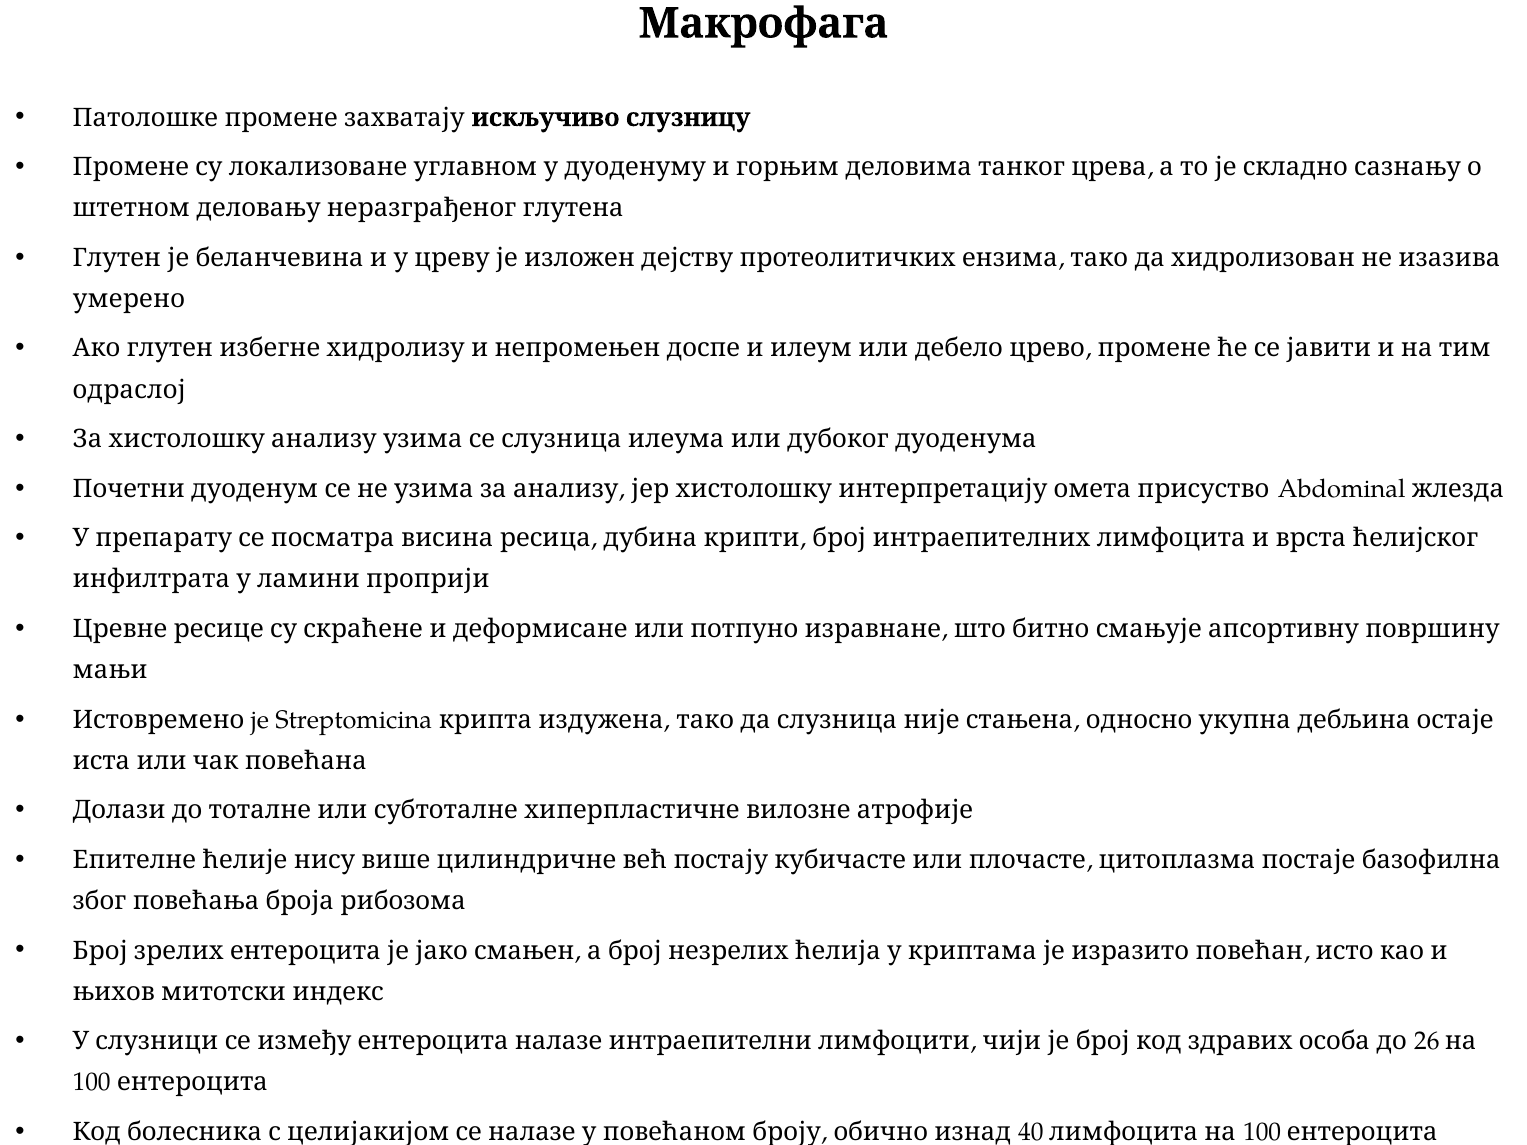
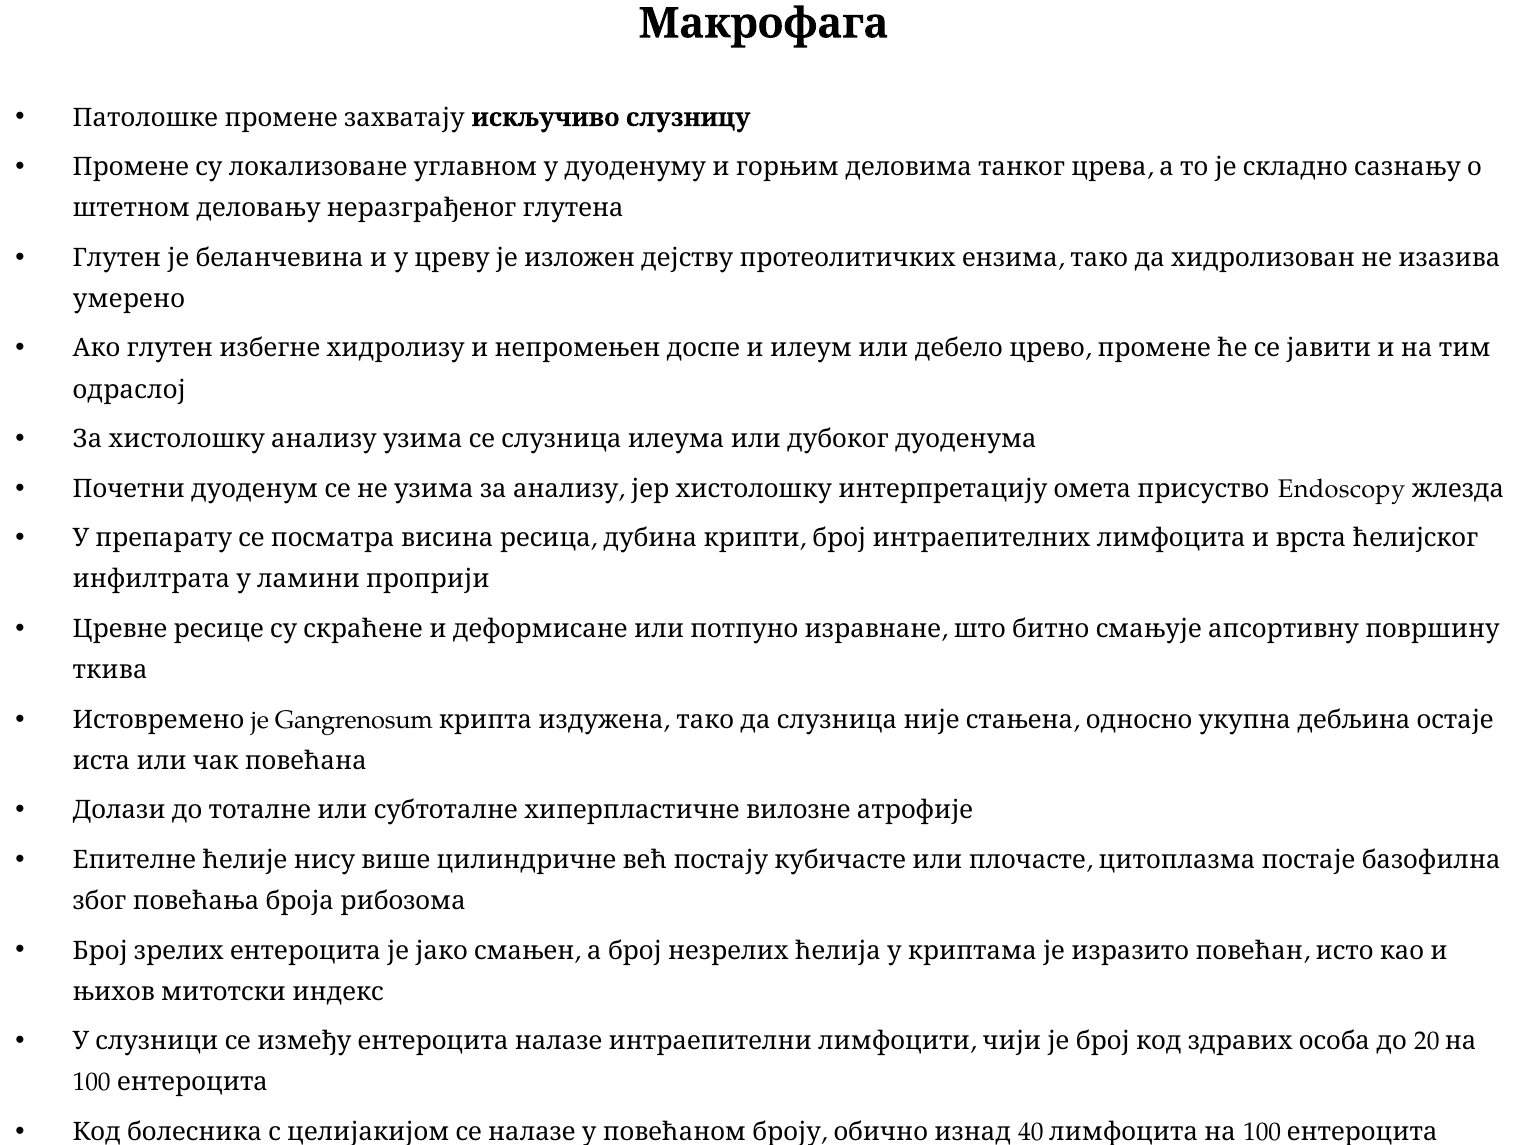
Abdominal: Abdominal -> Endoscopy (1342, 489)
мањи: мањи -> ткива (110, 670)
Streptomicina: Streptomicina -> Gangrenosum (354, 720)
26: 26 -> 20 (1427, 1042)
